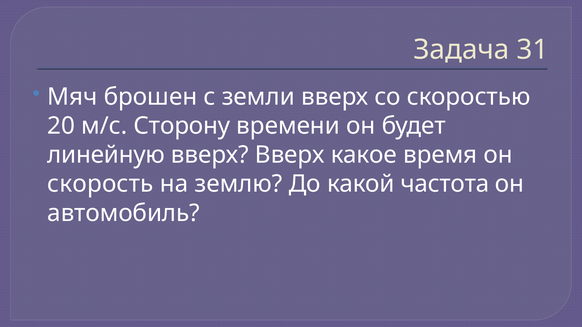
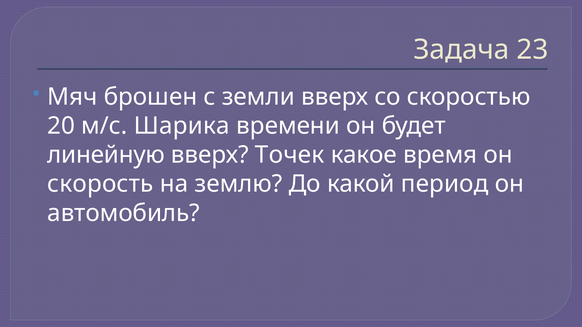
31: 31 -> 23 (533, 50)
Сторону: Сторону -> Шарика (182, 126)
вверх Вверх: Вверх -> Точек (290, 155)
частота: частота -> период (445, 184)
